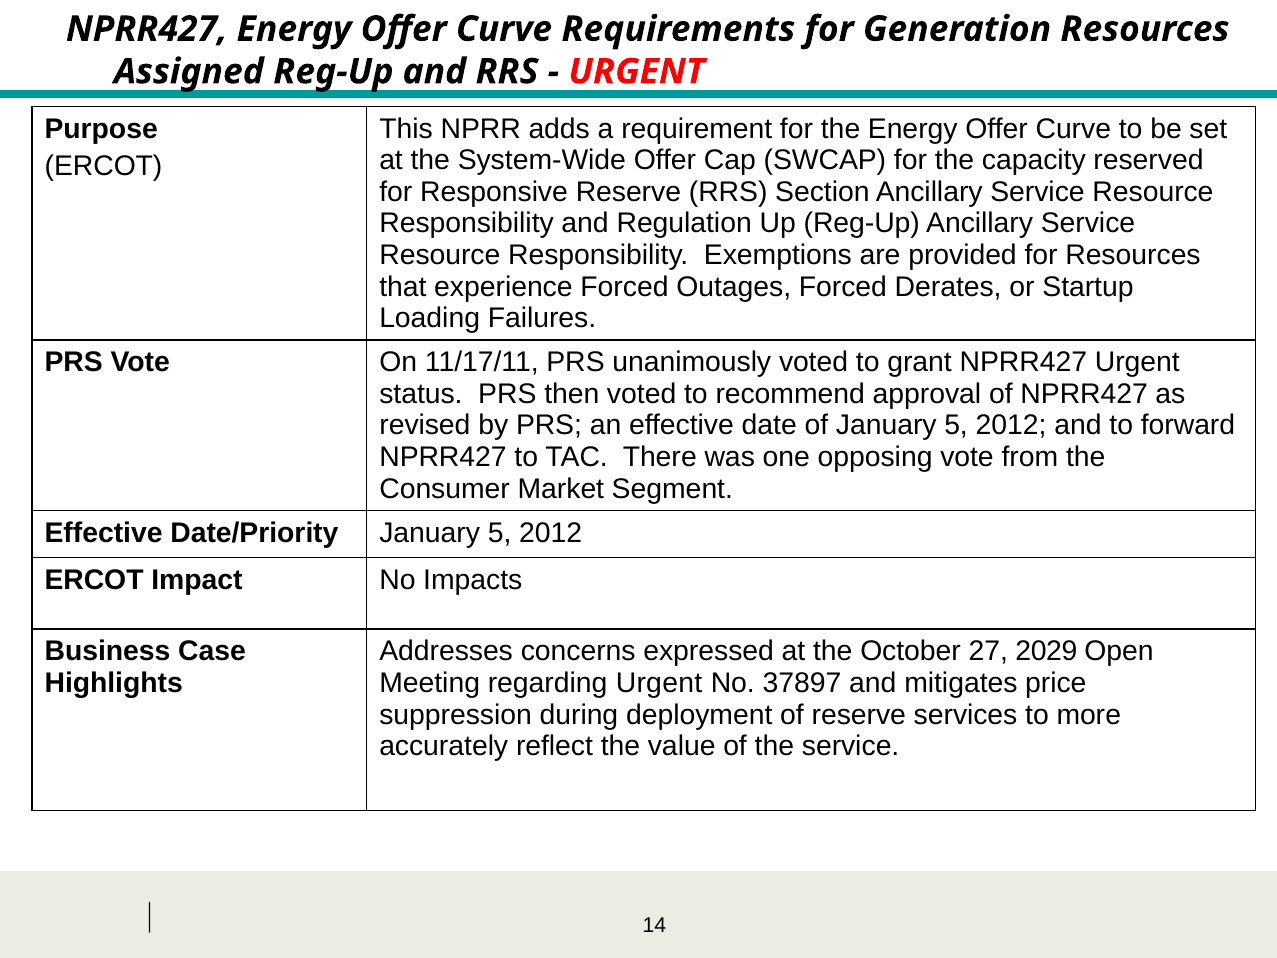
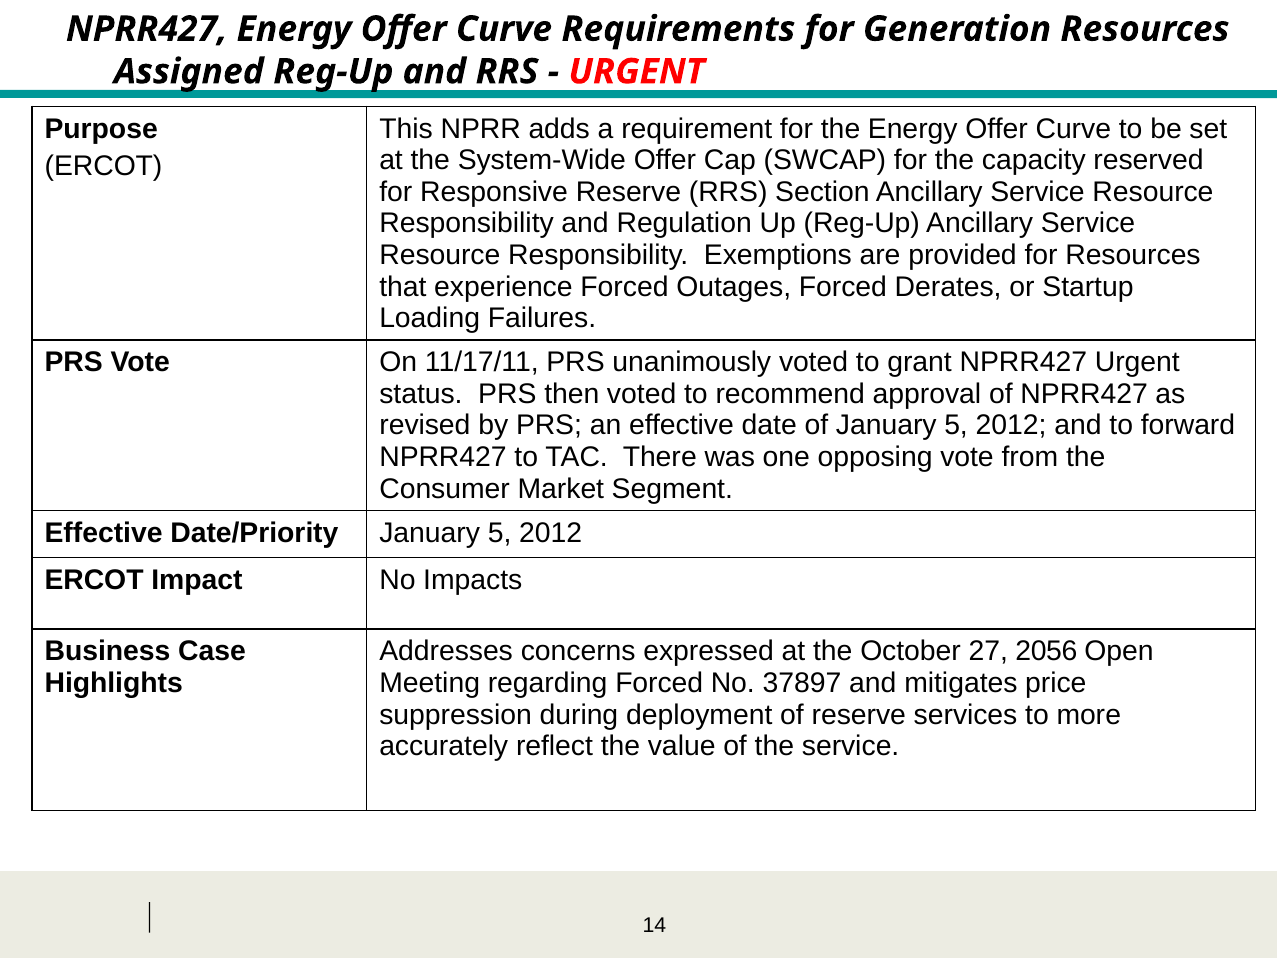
2029: 2029 -> 2056 (1046, 651)
regarding Urgent: Urgent -> Forced (659, 683)
